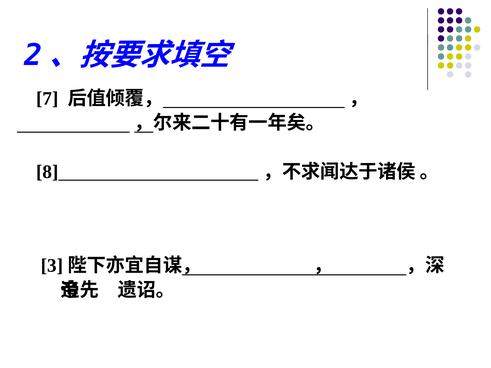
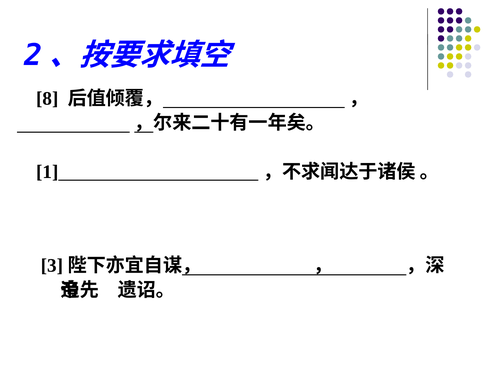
7: 7 -> 8 (47, 99)
8: 8 -> 1 (47, 172)
